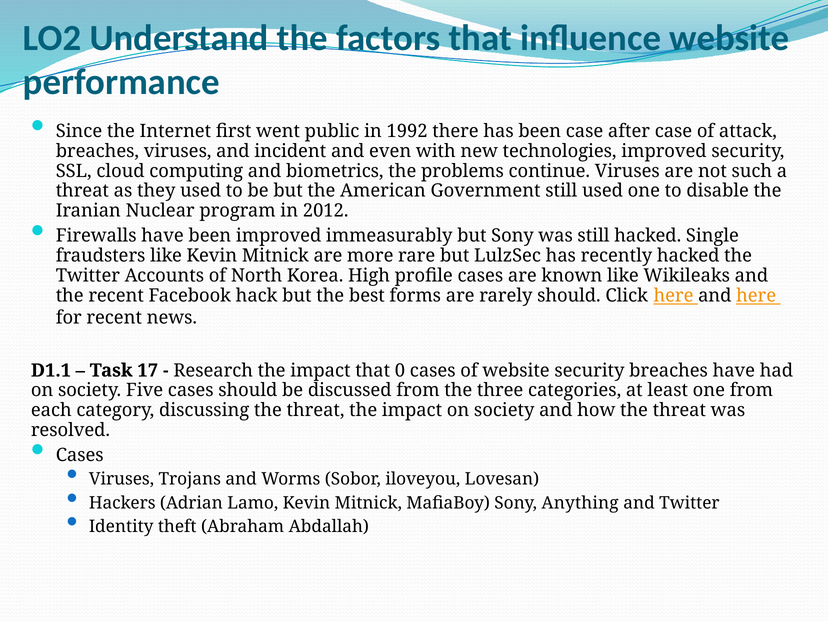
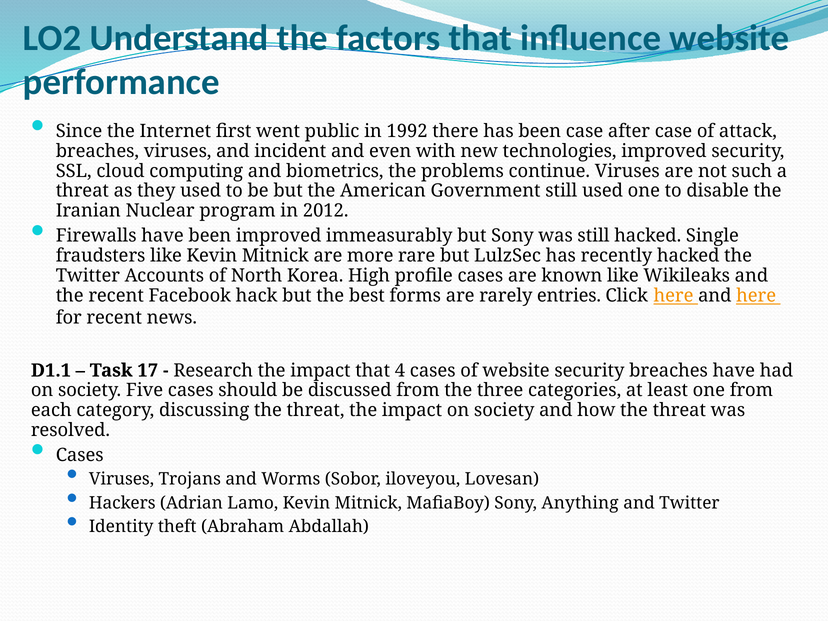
rarely should: should -> entries (569, 295)
0: 0 -> 4 (400, 371)
